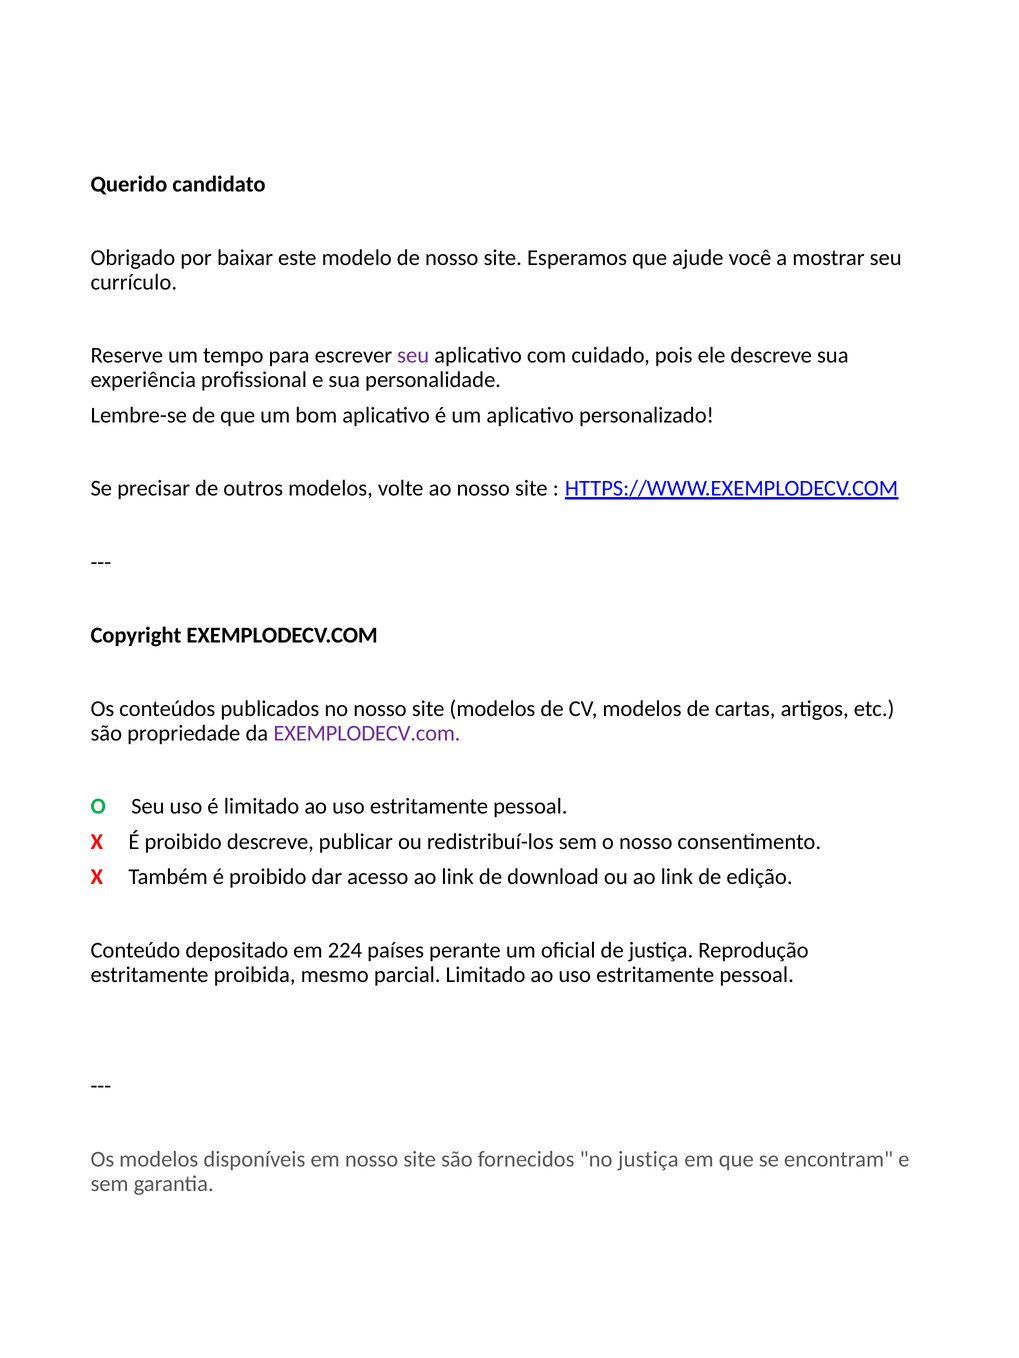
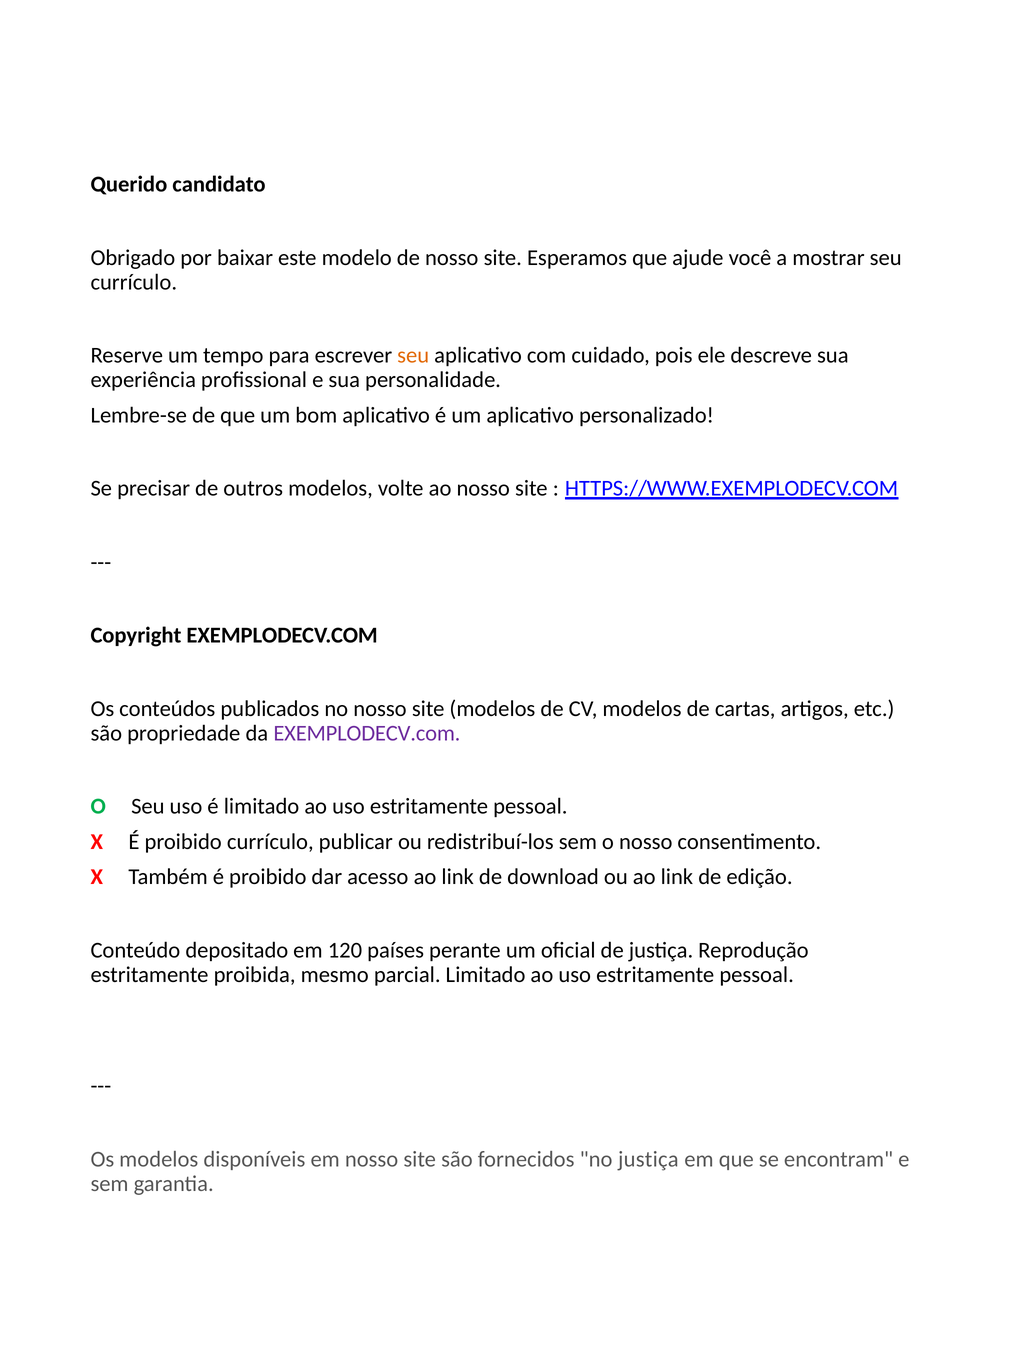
seu colour: purple -> orange (413, 356)
proibido descreve: descreve -> currículo (270, 842)
224: 224 -> 120 (345, 951)
